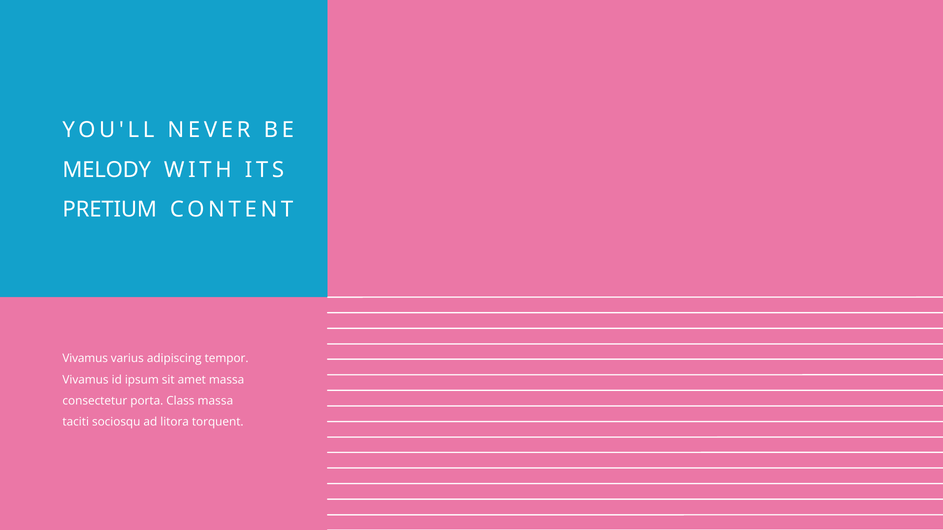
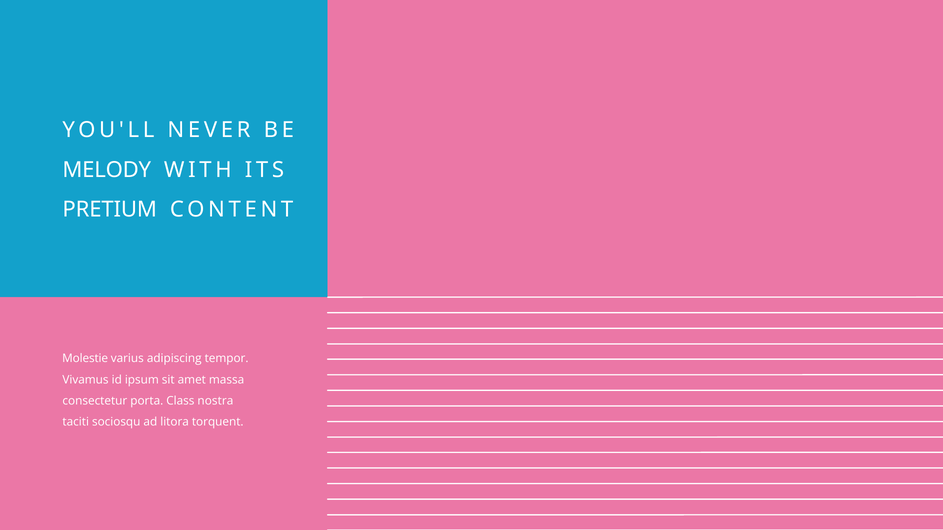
Vivamus: Vivamus -> Molestie (85, 359)
Class massa: massa -> nostra (215, 401)
